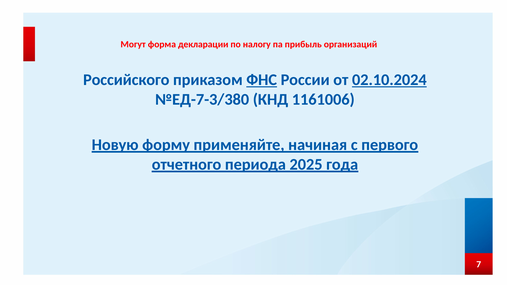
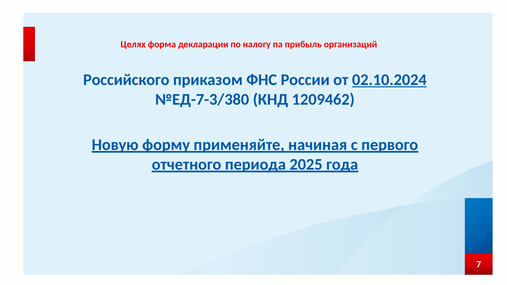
Могут: Могут -> Целях (133, 44)
ФНС underline: present -> none (262, 80)
1161006: 1161006 -> 1209462 (323, 99)
